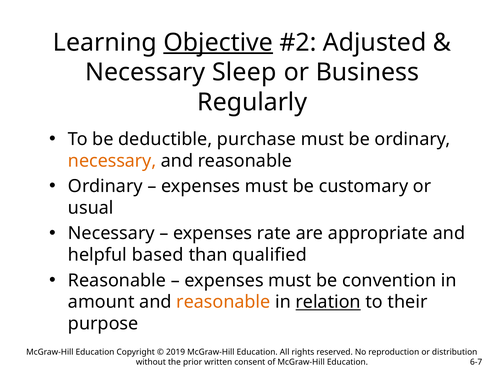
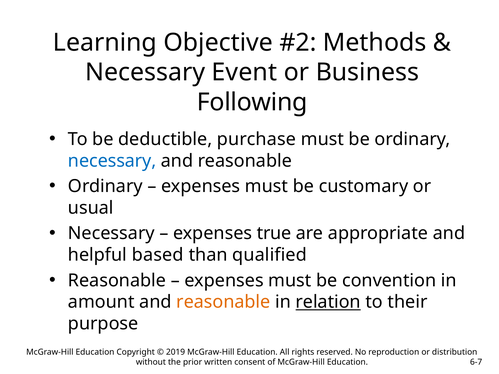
Objective underline: present -> none (218, 42)
Adjusted: Adjusted -> Methods (375, 42)
Sleep: Sleep -> Event (244, 72)
Regularly: Regularly -> Following (252, 102)
necessary colour: orange -> blue (112, 161)
rate: rate -> true (274, 234)
